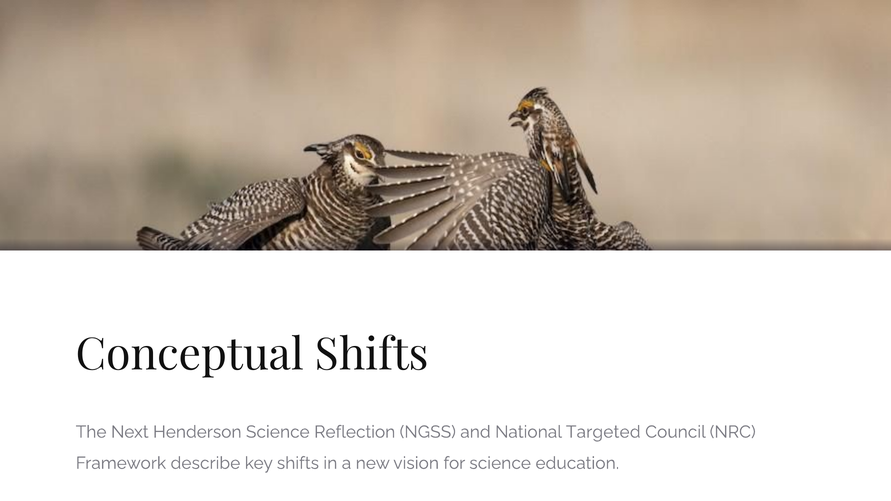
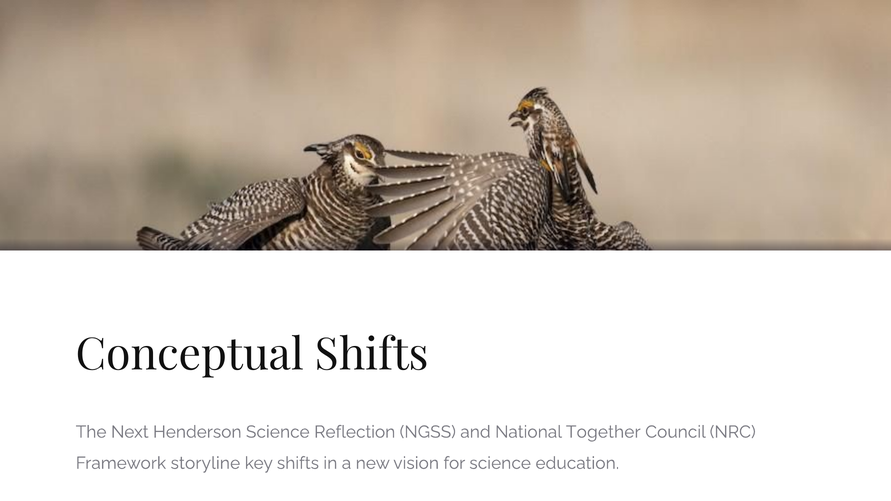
Targeted: Targeted -> Together (603, 432)
describe: describe -> storyline (205, 463)
